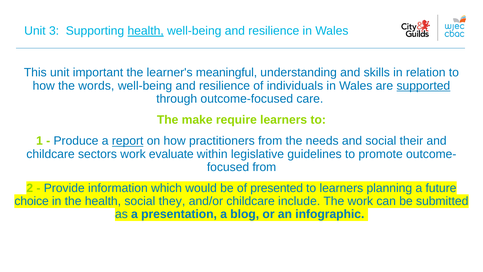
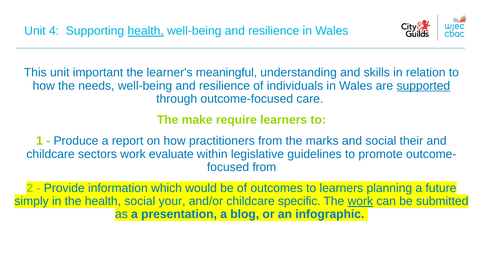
3: 3 -> 4 (54, 31)
words: words -> needs (96, 86)
report underline: present -> none (128, 141)
needs: needs -> marks (322, 141)
presented: presented -> outcomes (277, 188)
choice: choice -> simply (32, 201)
they: they -> your (172, 201)
include: include -> specific (299, 201)
work underline: none -> present (360, 201)
